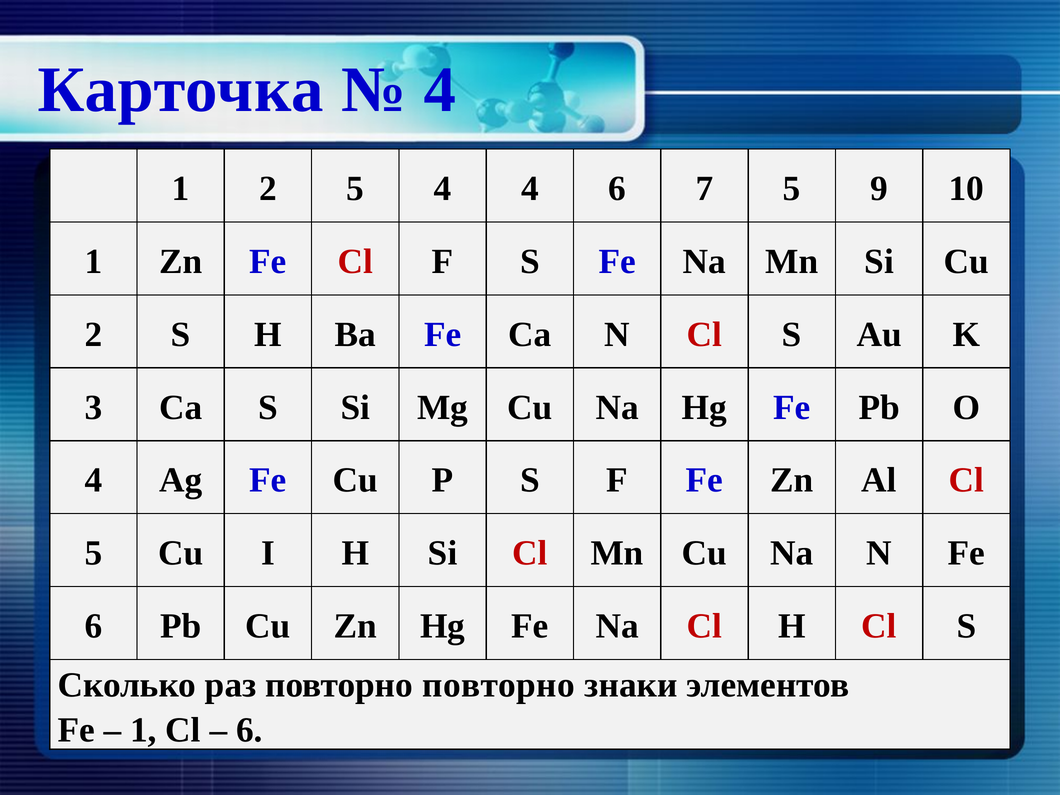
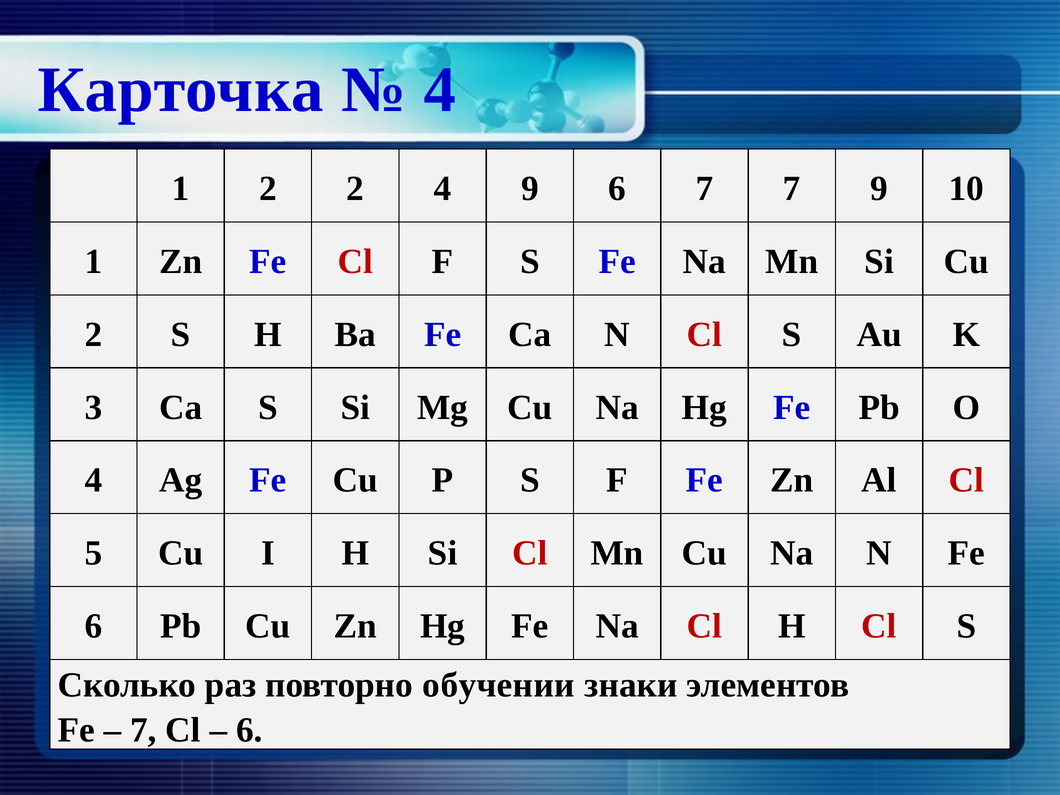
2 5: 5 -> 2 (355, 189)
4 4: 4 -> 9 (530, 189)
7 5: 5 -> 7 (792, 189)
повторно повторно: повторно -> обучении (499, 685)
1: 1 -> 7 (143, 730)
